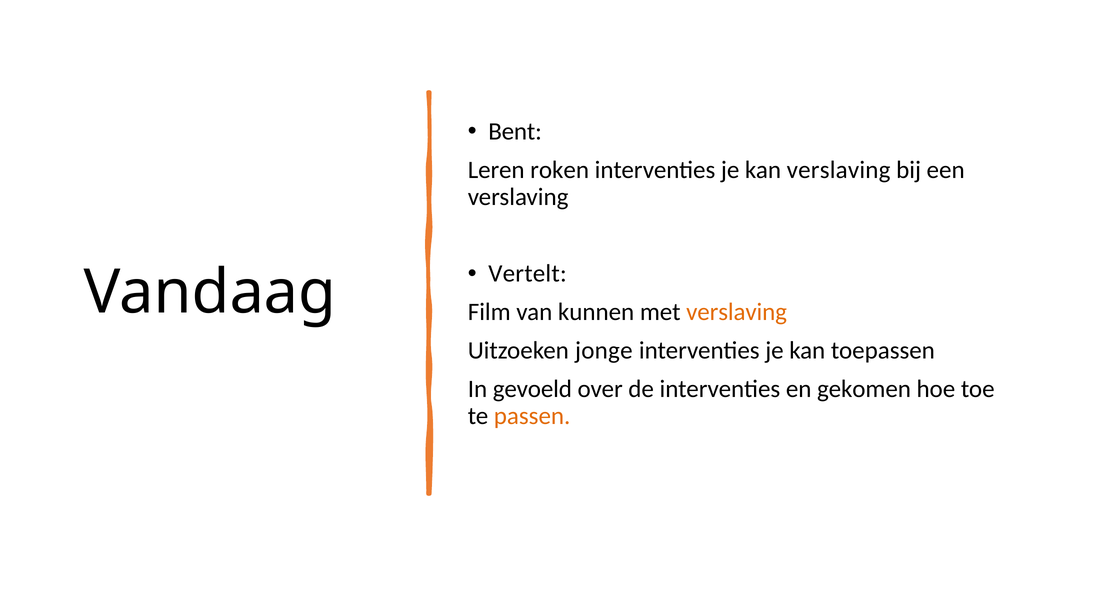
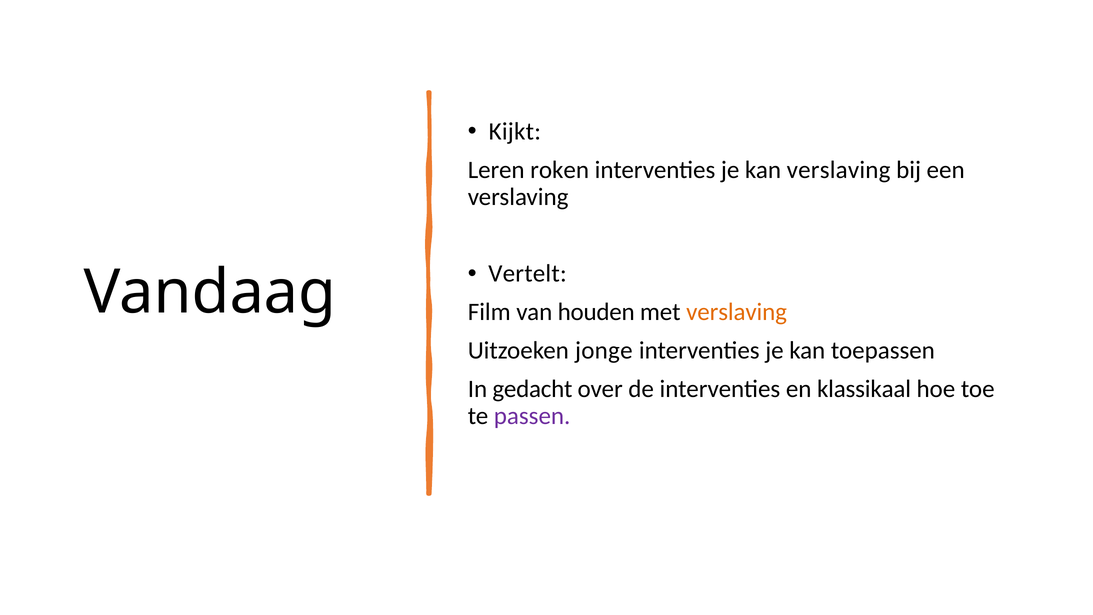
Bent: Bent -> Kijkt (515, 131)
kunnen: kunnen -> houden (596, 312)
gevoeld: gevoeld -> gedacht (532, 389)
gekomen: gekomen -> klassikaal (864, 389)
passen colour: orange -> purple (532, 416)
